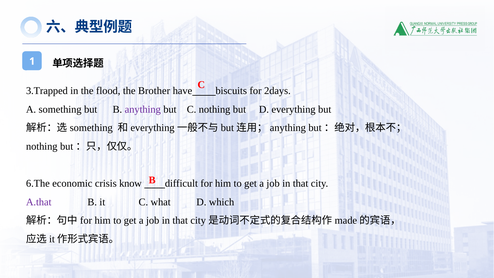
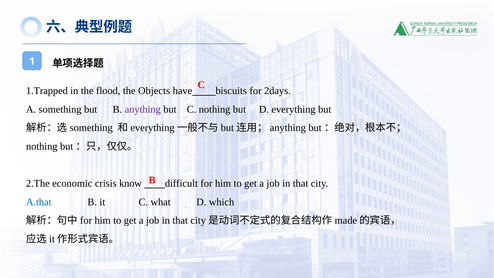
3.Trapped: 3.Trapped -> 1.Trapped (47, 91)
Brother: Brother -> Objects (154, 91)
6.The: 6.The -> 2.The (38, 183)
A.that colour: purple -> blue (39, 202)
